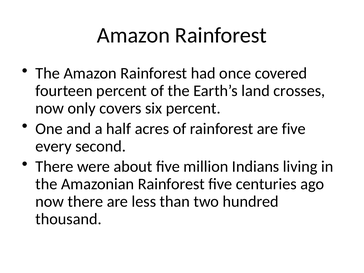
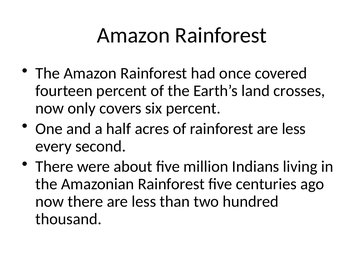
rainforest are five: five -> less (294, 129)
